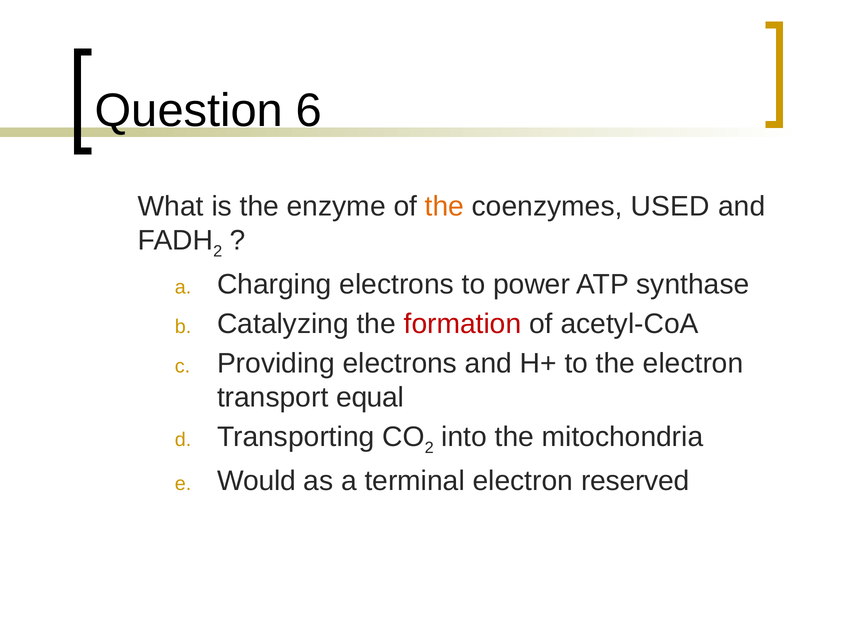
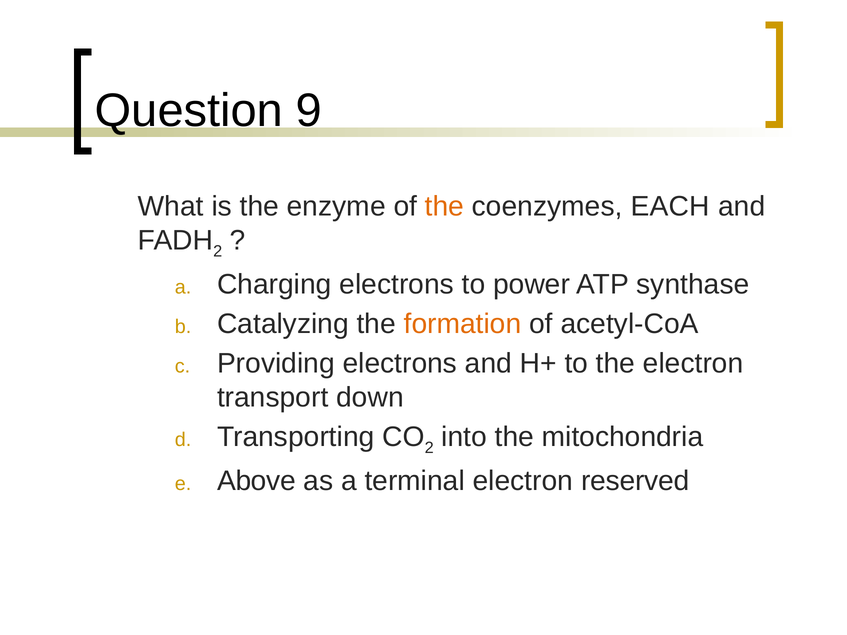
6: 6 -> 9 (309, 111)
USED: USED -> EACH (670, 207)
formation colour: red -> orange (463, 324)
equal: equal -> down (370, 398)
Would: Would -> Above (256, 481)
